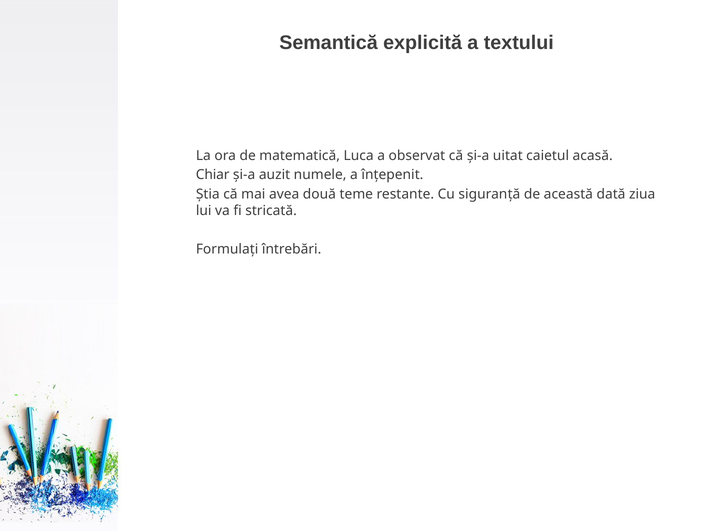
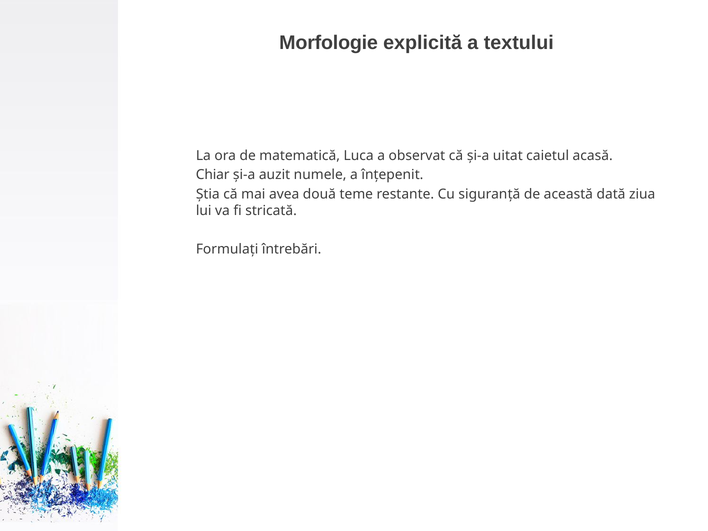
Semantică: Semantică -> Morfologie (329, 43)
